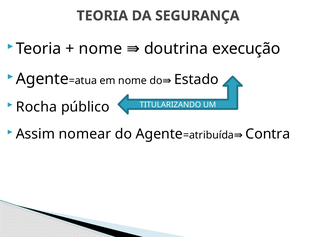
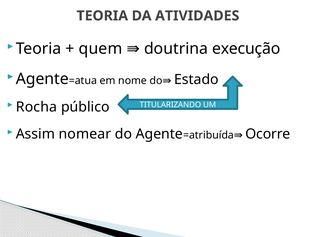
SEGURANÇA: SEGURANÇA -> ATIVIDADES (197, 16)
nome: nome -> quem (100, 49)
Contra: Contra -> Ocorre (268, 134)
